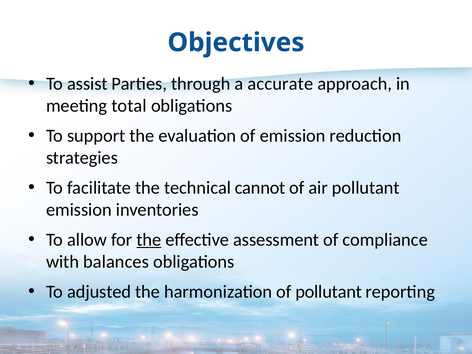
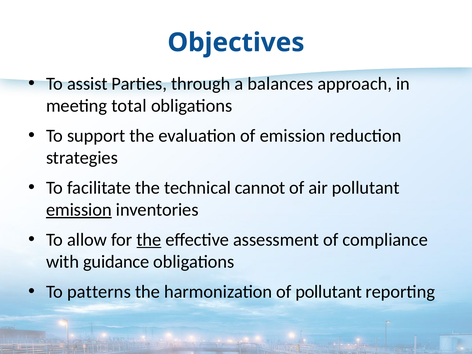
accurate: accurate -> balances (280, 84)
emission underline: none -> present (79, 210)
balances: balances -> guidance (116, 262)
adjusted: adjusted -> patterns (99, 292)
